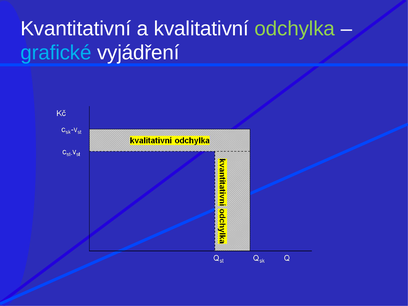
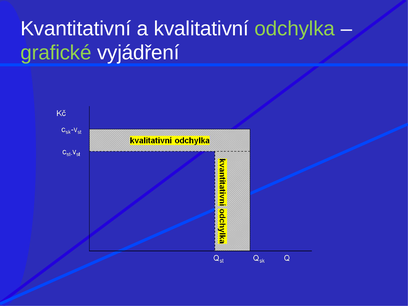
grafické colour: light blue -> light green (56, 53)
